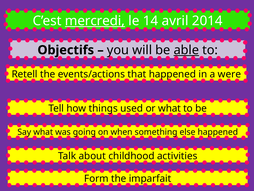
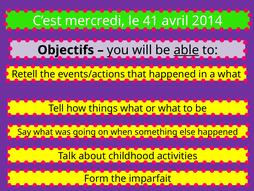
mercredi underline: present -> none (95, 21)
14: 14 -> 41 (151, 21)
a were: were -> what (229, 74)
things used: used -> what (132, 108)
